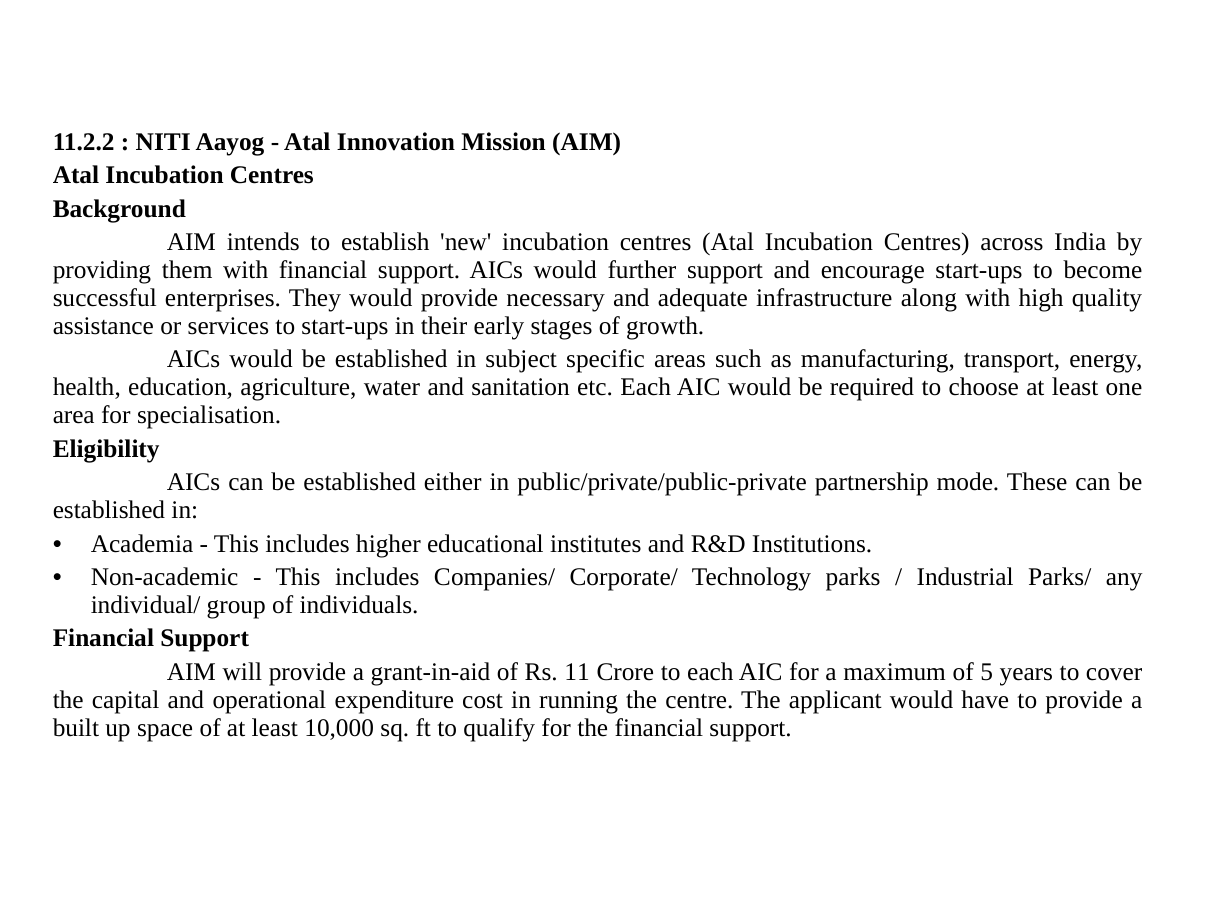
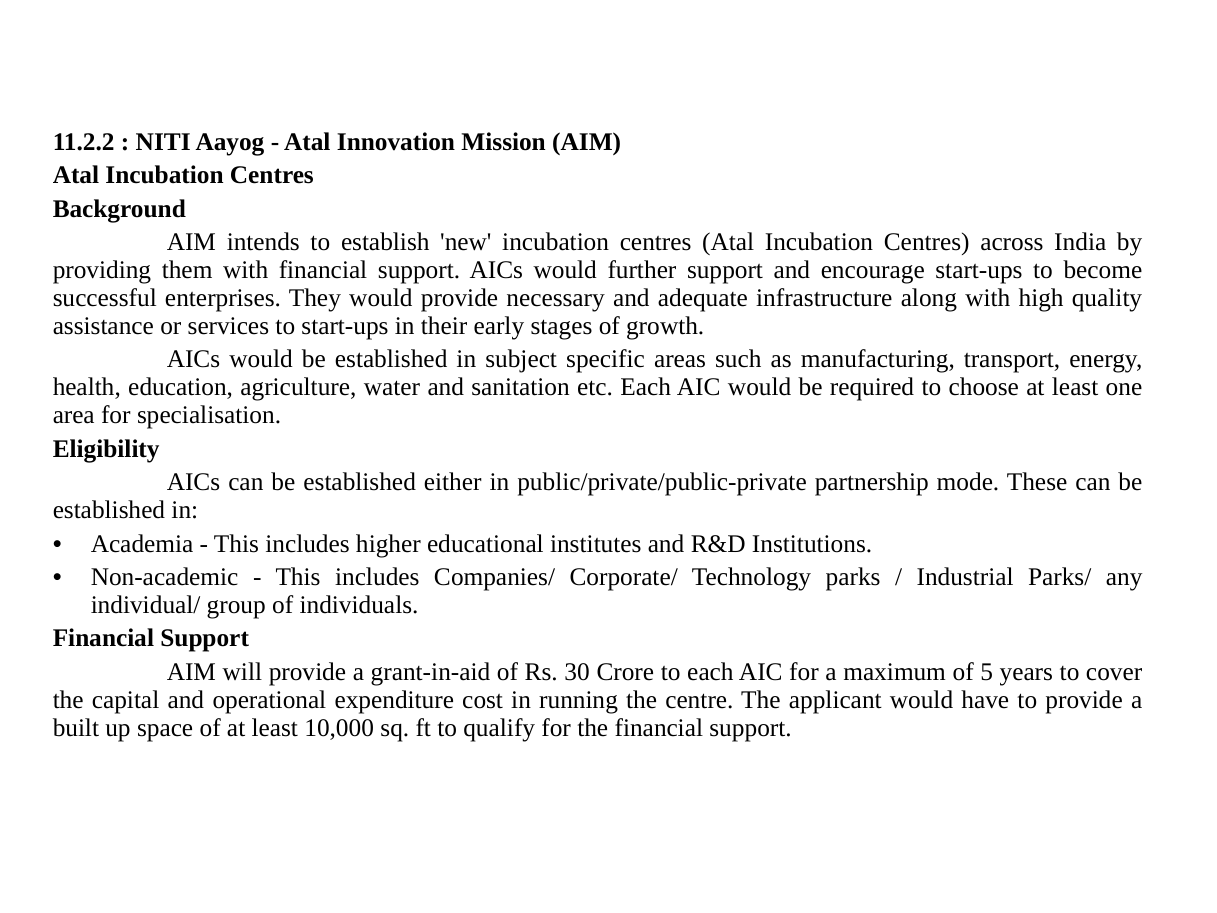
11: 11 -> 30 (577, 672)
